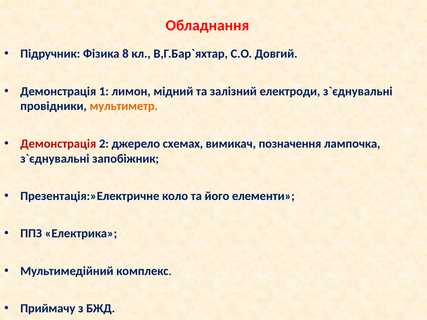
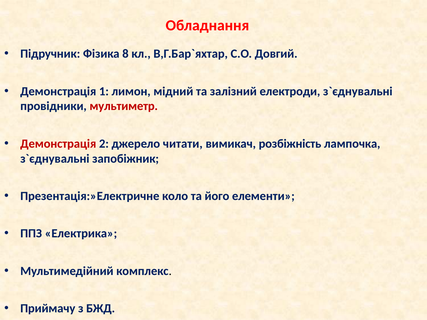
мультиметр colour: orange -> red (124, 106)
схемах: схемах -> читати (183, 144)
позначення: позначення -> розбіжність (290, 144)
